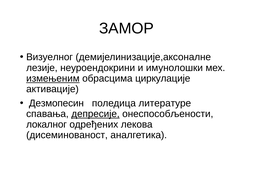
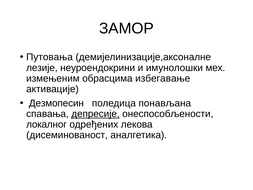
Визуелног: Визуелног -> Путовања (50, 57)
измењеним underline: present -> none (53, 78)
циркулације: циркулације -> избегавање (163, 78)
литературе: литературе -> понављана (165, 103)
